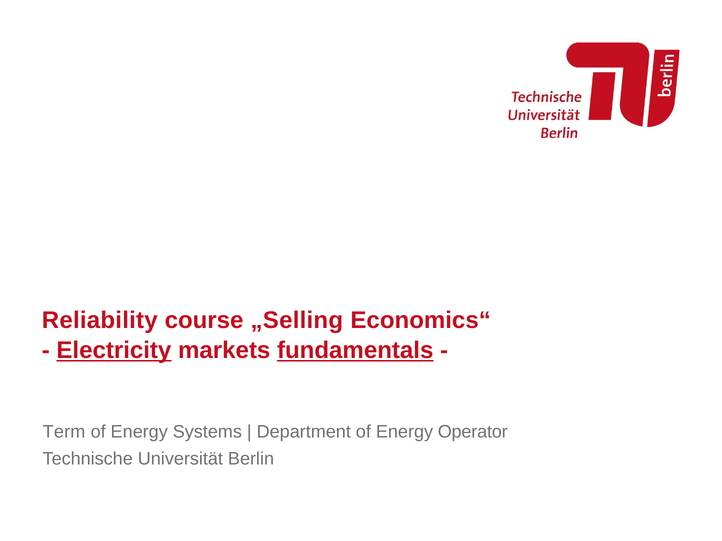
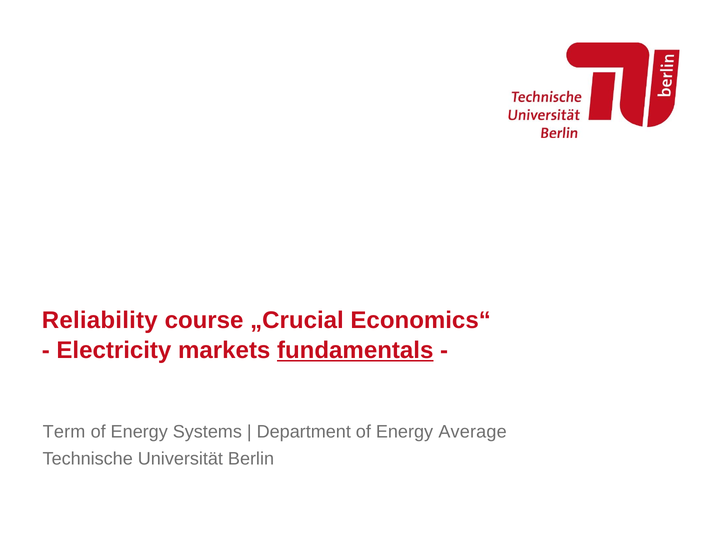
„Selling: „Selling -> „Crucial (297, 321)
Electricity underline: present -> none (114, 351)
Operator: Operator -> Average (473, 432)
